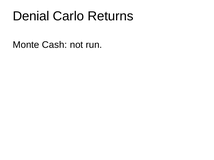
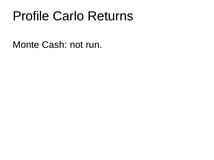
Denial: Denial -> Profile (31, 16)
